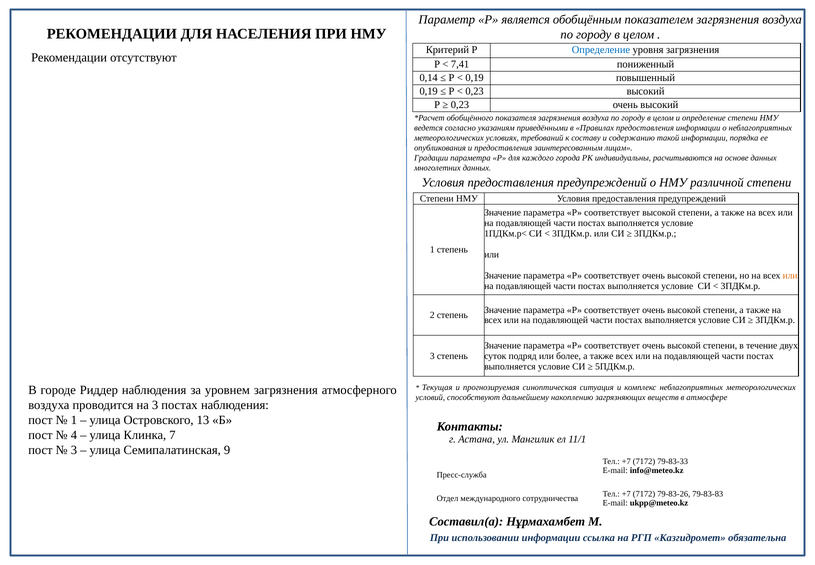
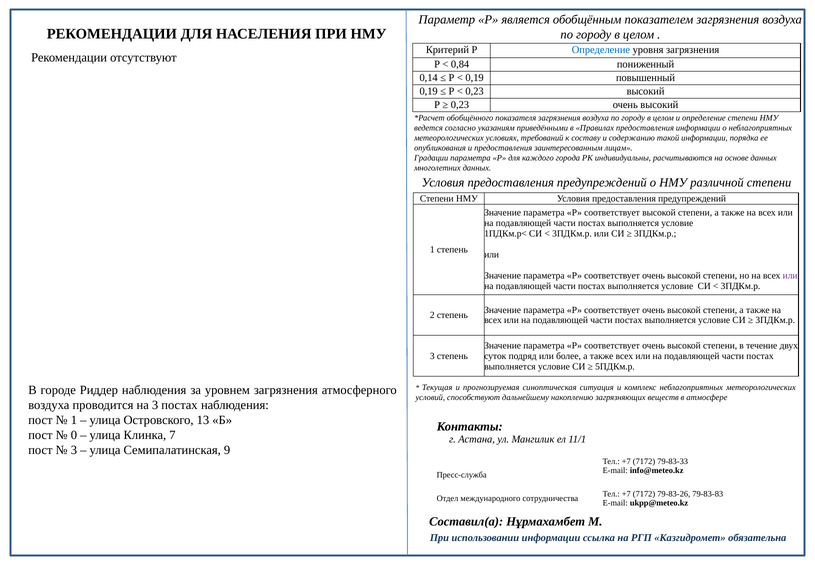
7,41: 7,41 -> 0,84 (460, 64)
или colour: orange -> purple (790, 275)
4: 4 -> 0 (74, 435)
